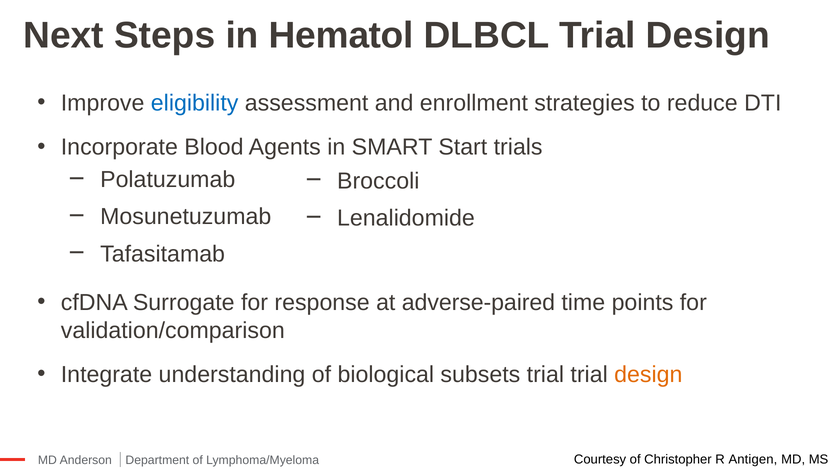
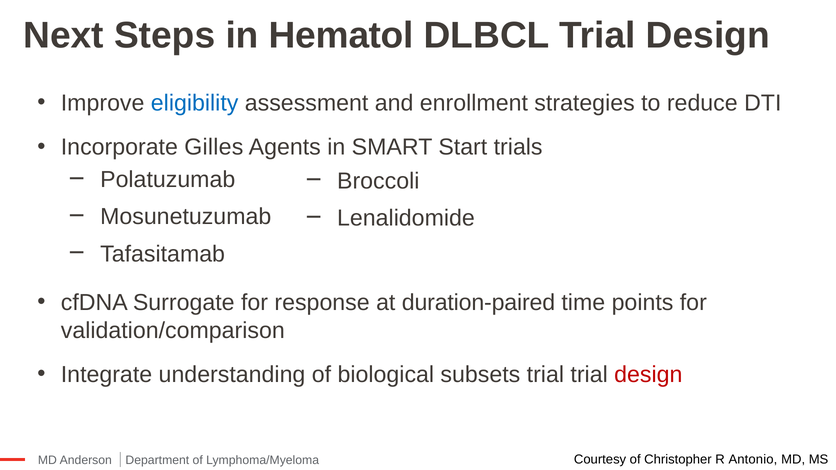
Blood: Blood -> Gilles (214, 147)
adverse-paired: adverse-paired -> duration-paired (478, 303)
design colour: orange -> red (648, 375)
Antigen: Antigen -> Antonio (753, 460)
